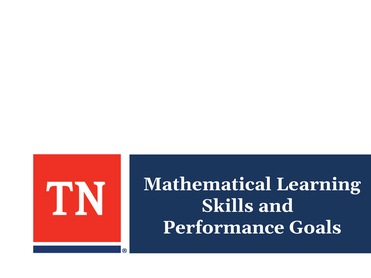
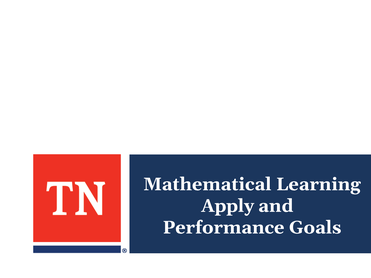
Skills: Skills -> Apply (228, 206)
